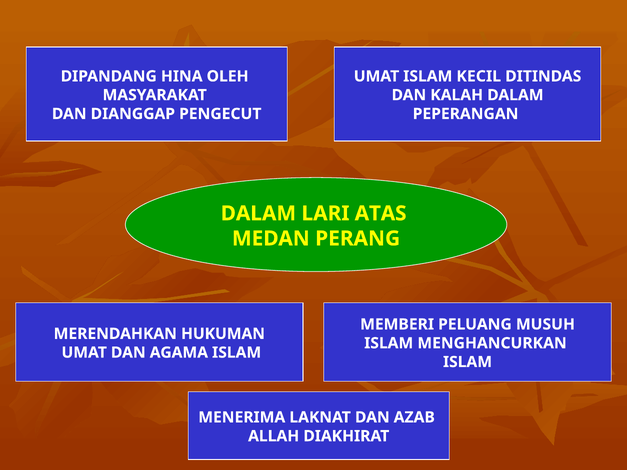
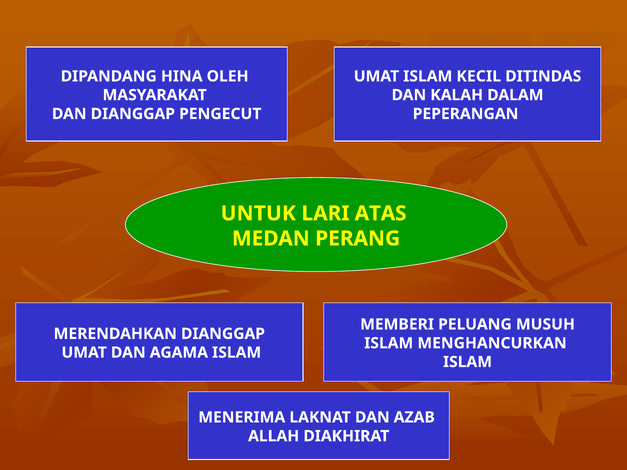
DALAM: DALAM -> UNTUK (258, 214)
MERENDAHKAN HUKUMAN: HUKUMAN -> DIANGGAP (223, 334)
